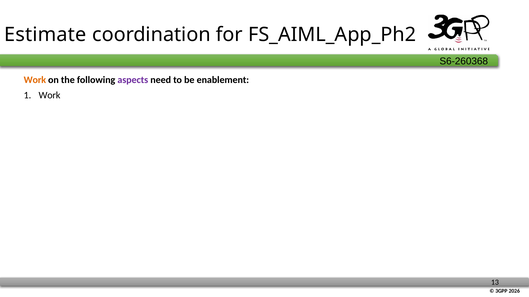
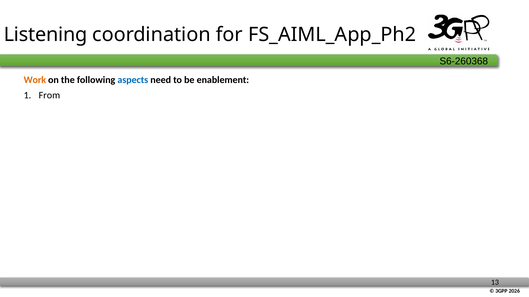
Estimate: Estimate -> Listening (46, 35)
aspects colour: purple -> blue (133, 80)
Work: Work -> From (49, 95)
